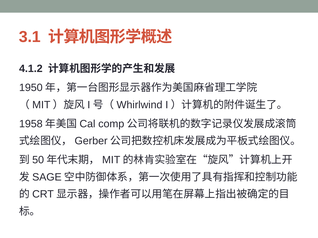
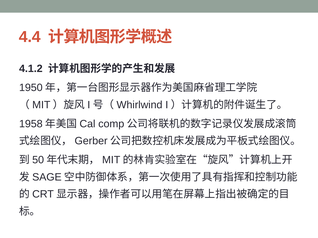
3.1: 3.1 -> 4.4 (30, 37)
